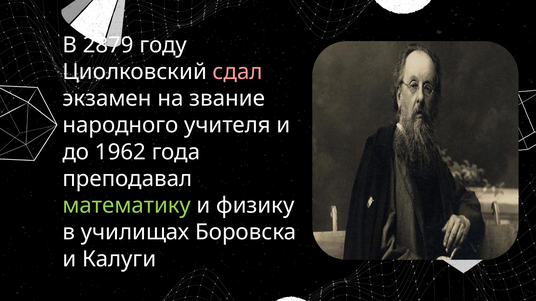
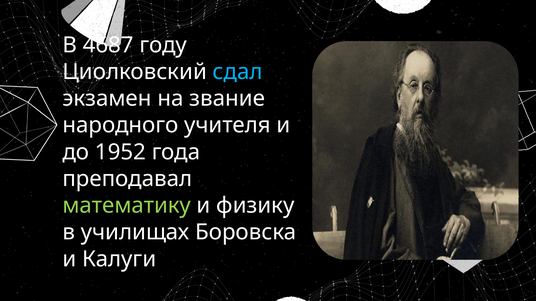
2879: 2879 -> 4687 (108, 45)
сдал colour: pink -> light blue (238, 72)
1962: 1962 -> 1952 (120, 152)
